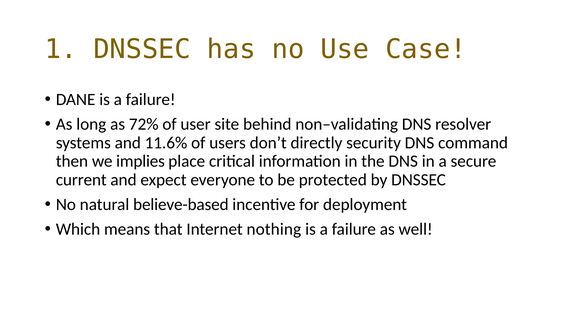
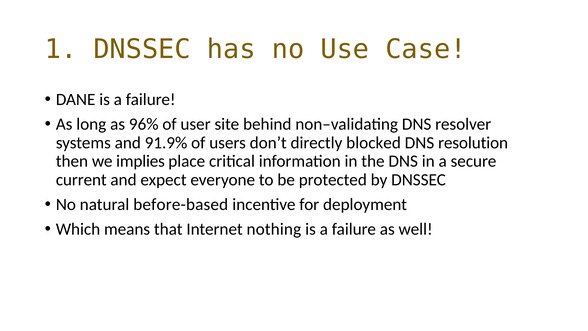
72%: 72% -> 96% (144, 124)
11.6%: 11.6% -> 91.9% (166, 143)
security: security -> blocked (374, 143)
command: command -> resolution (473, 143)
believe-based: believe-based -> before-based (181, 204)
